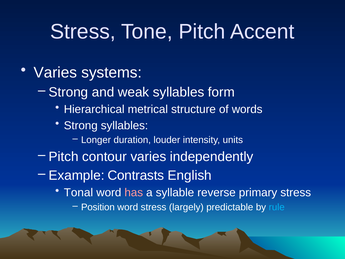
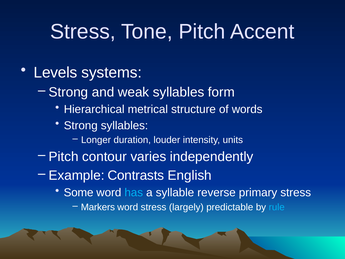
Varies: Varies -> Levels (55, 72)
Tonal: Tonal -> Some (79, 193)
has colour: pink -> light blue (134, 193)
Position: Position -> Markers (98, 207)
